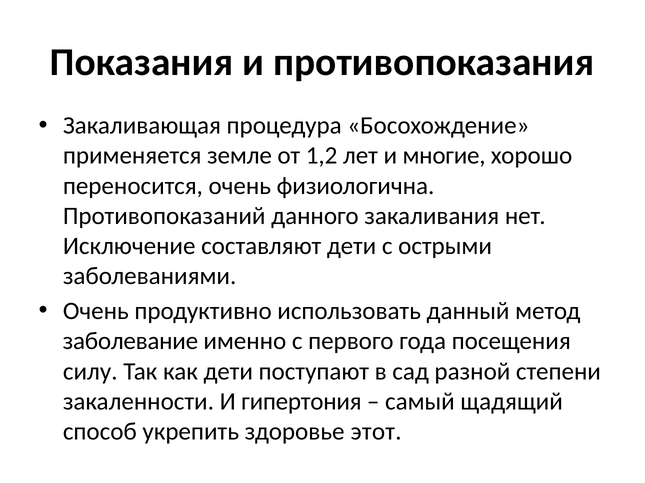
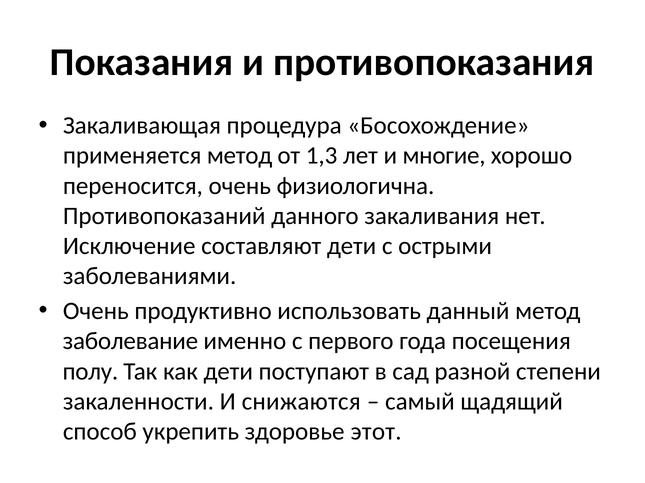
применяется земле: земле -> метод (240, 156)
1,2: 1,2 -> 1,3 (322, 156)
силу: силу -> полу (90, 372)
гипертония: гипертония -> снижаются (301, 402)
